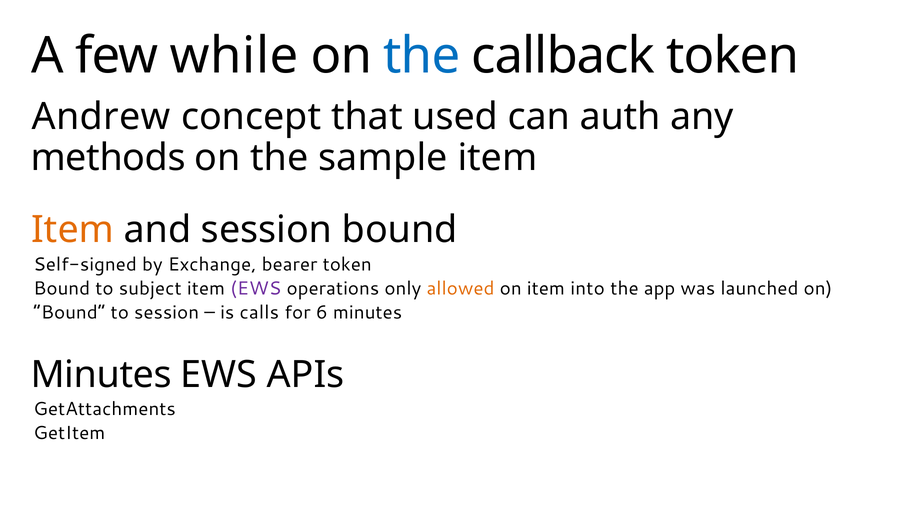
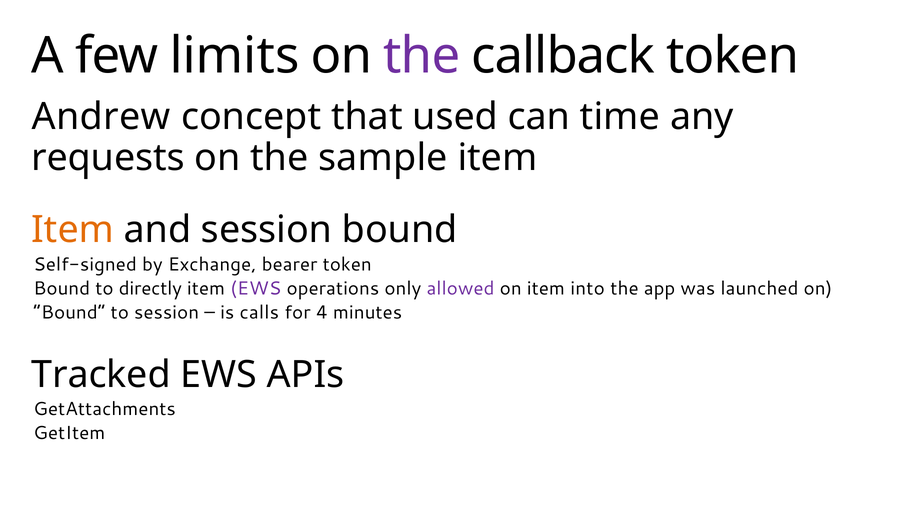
while: while -> limits (234, 56)
the colour: blue -> purple (422, 56)
auth: auth -> time (620, 117)
methods: methods -> requests (108, 158)
subject: subject -> directly (150, 289)
allowed colour: orange -> purple (461, 289)
6: 6 -> 4 (322, 313)
Minutes: Minutes -> Tracked (101, 375)
